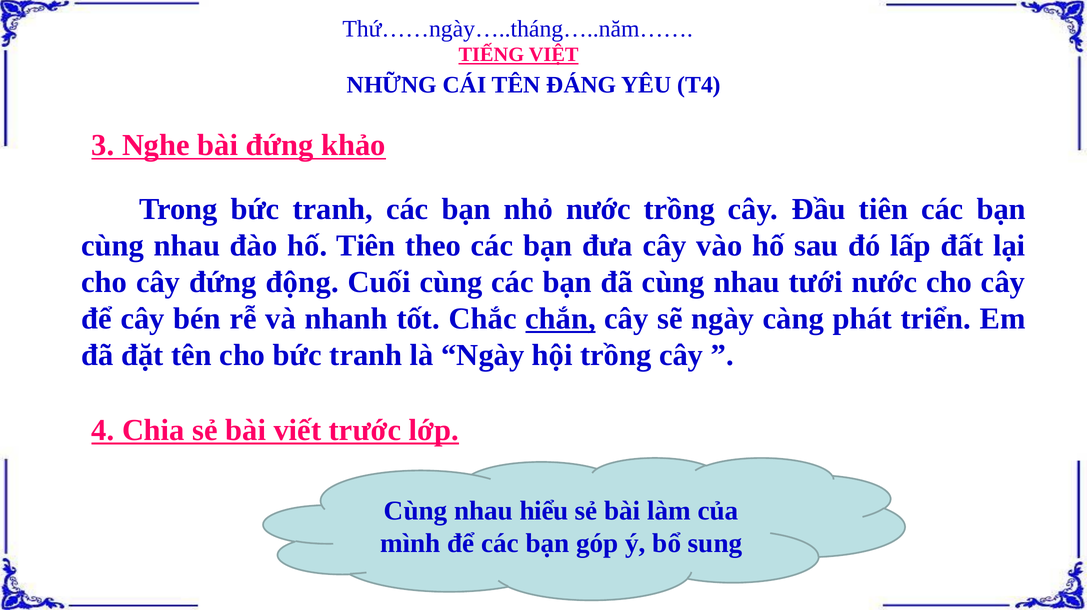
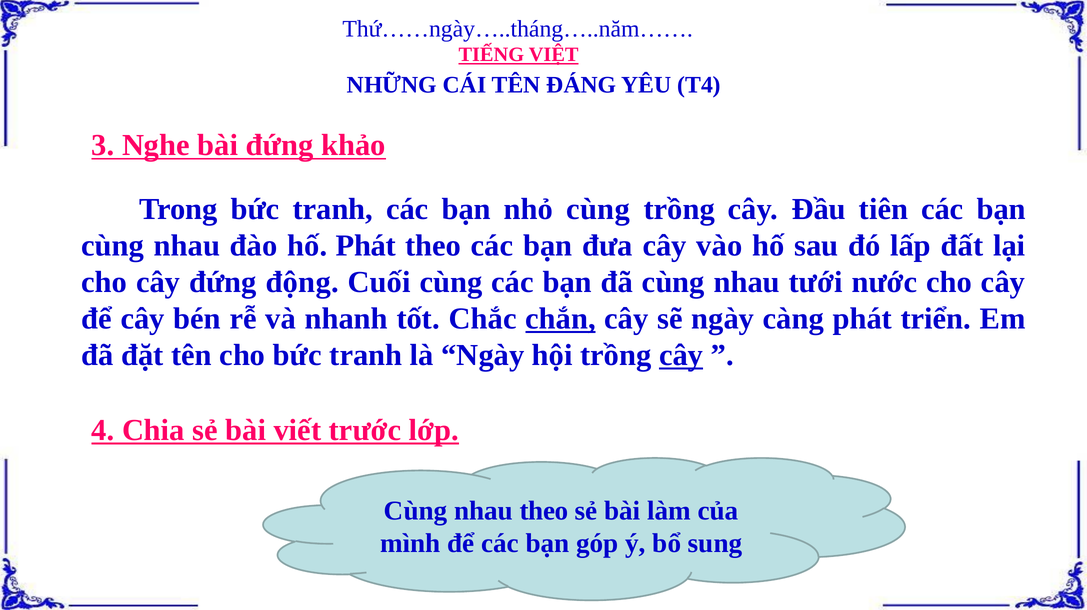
nhỏ nước: nước -> cùng (598, 209)
hố Tiên: Tiên -> Phát (366, 246)
cây underline: none -> present (681, 356)
nhau hiểu: hiểu -> theo (544, 512)
